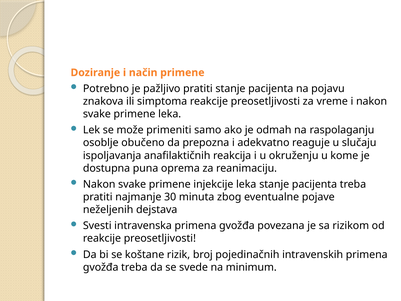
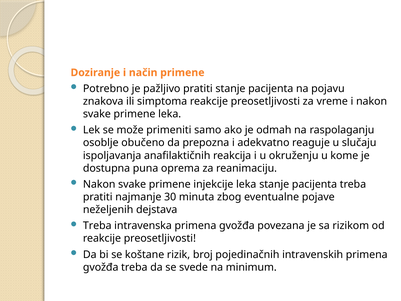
Svesti: Svesti -> Treba (97, 226)
